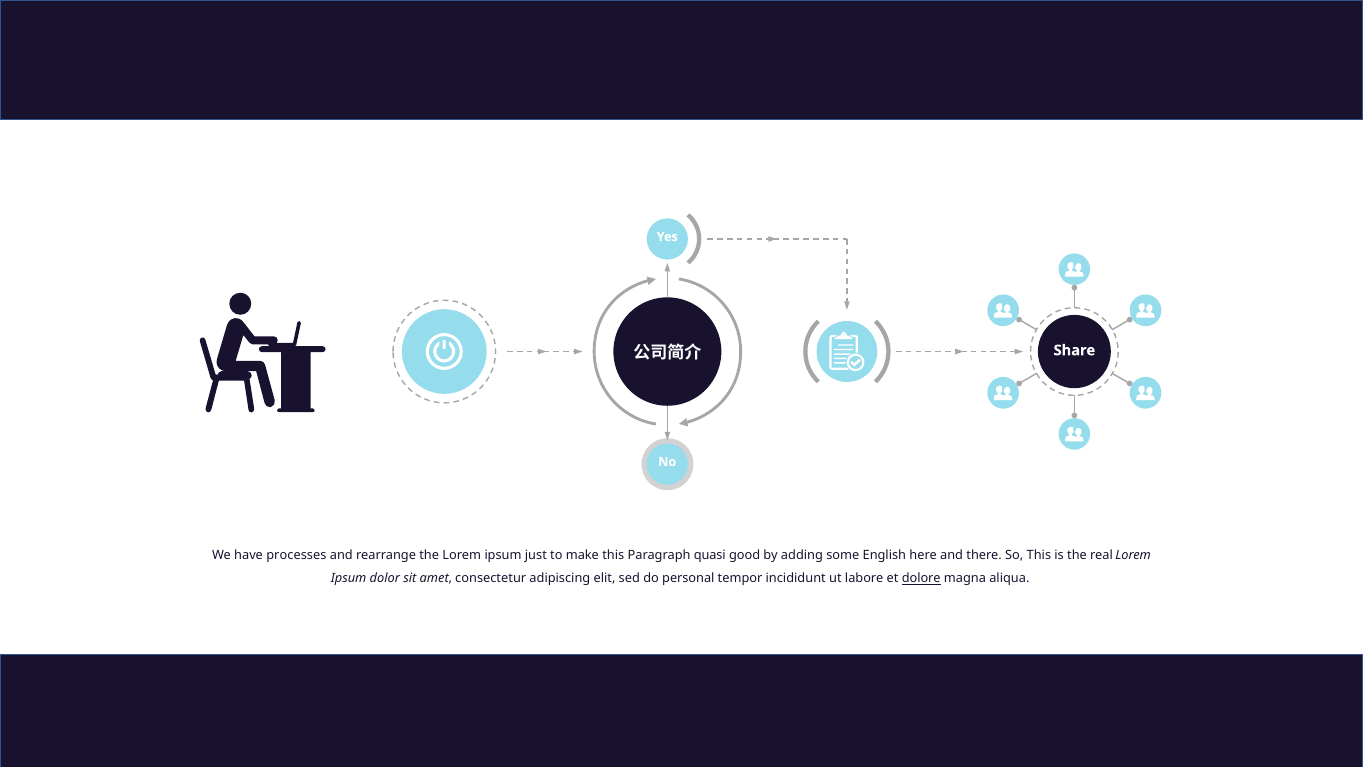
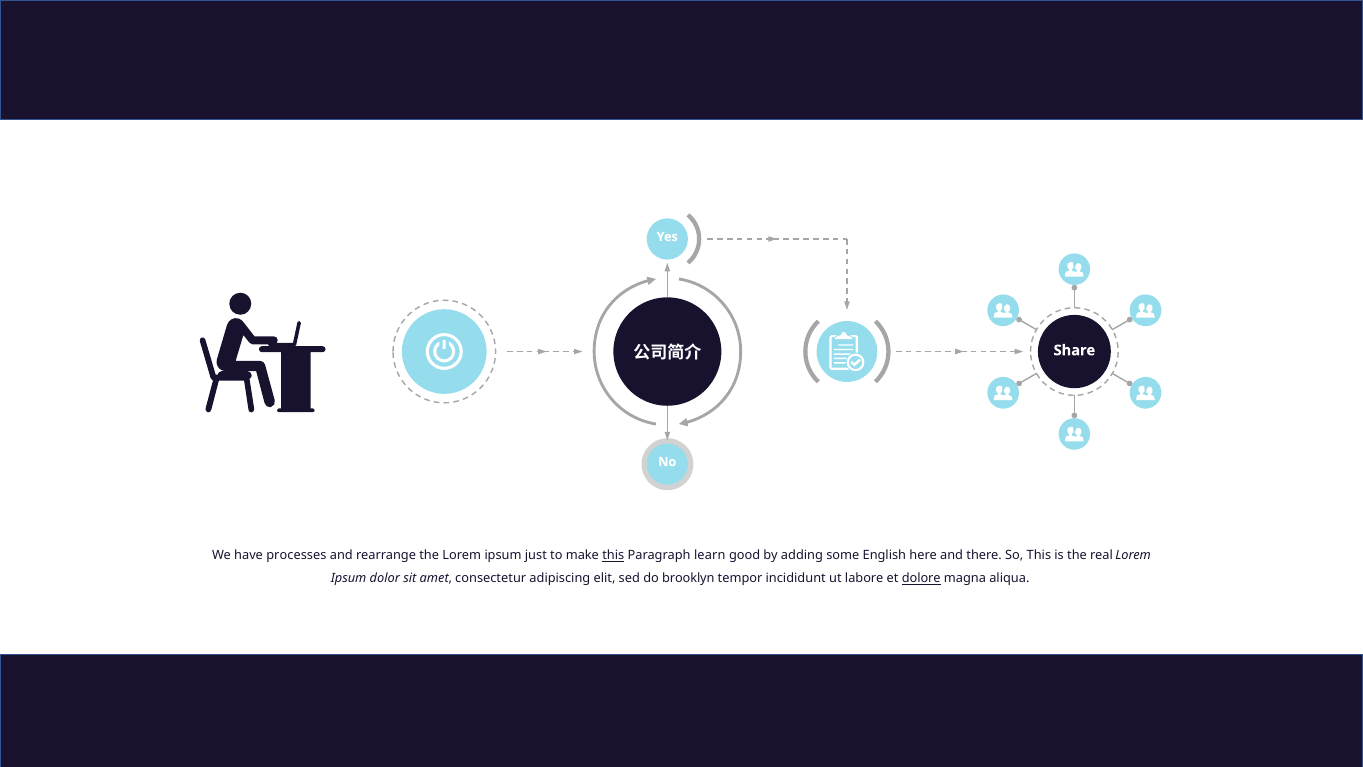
this underline: none -> present (613, 555)
quasi: quasi -> learn (710, 555)
personal: personal -> brooklyn (688, 578)
